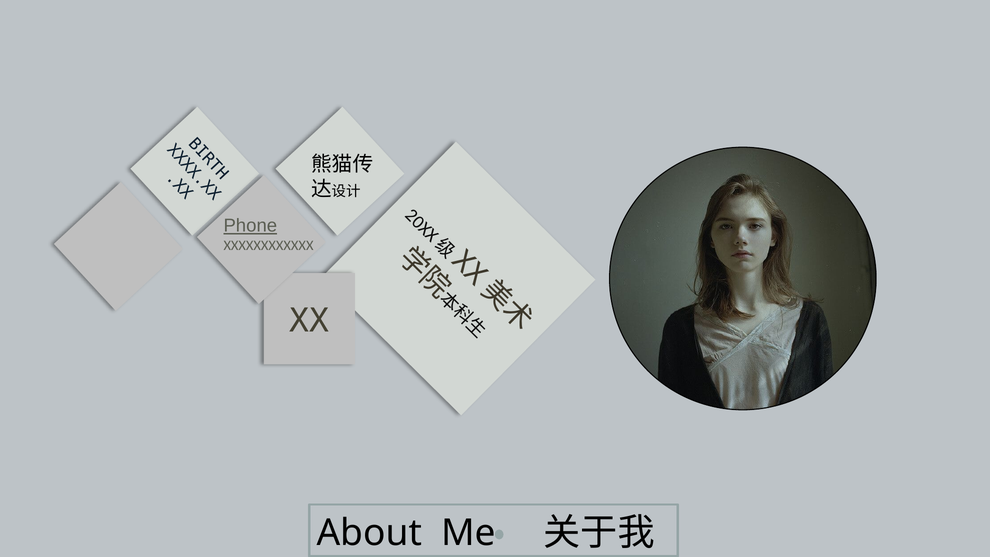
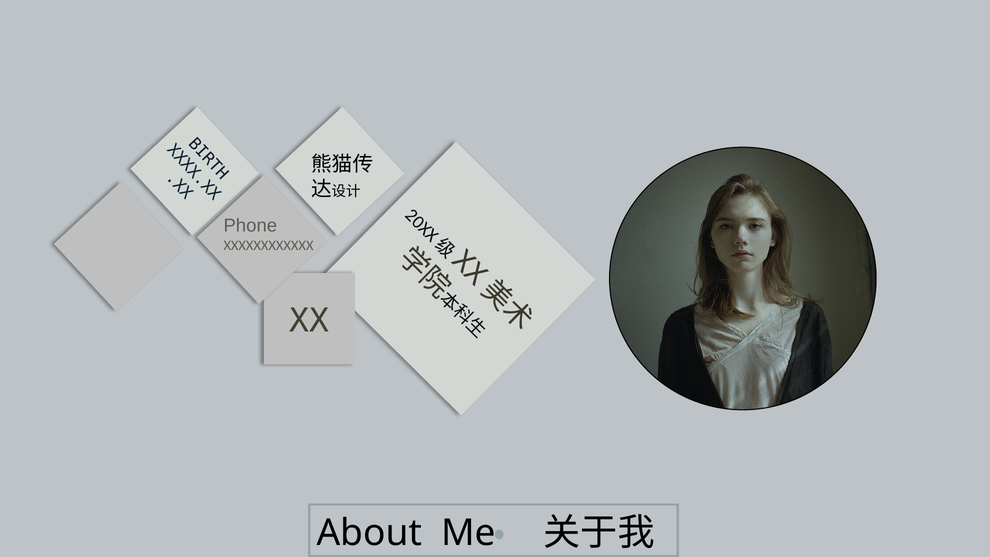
Phone underline: present -> none (250, 226)
